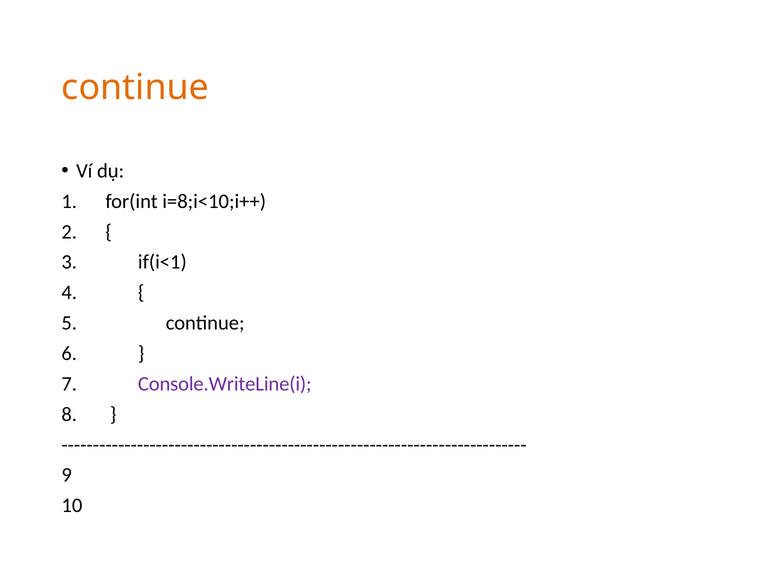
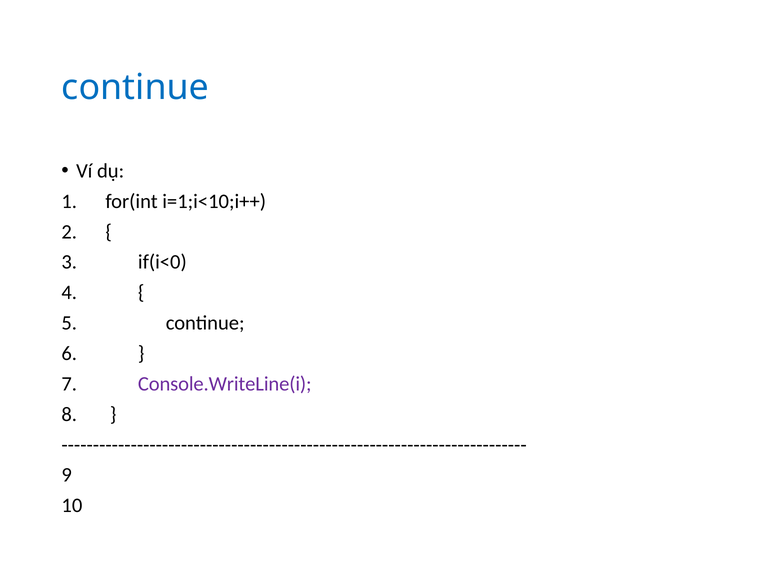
continue colour: orange -> blue (135, 88)
i=8;i<10;i++: i=8;i<10;i++ -> i=1;i<10;i++ (214, 201)
if(i<1: if(i<1 -> if(i<0 (162, 262)
